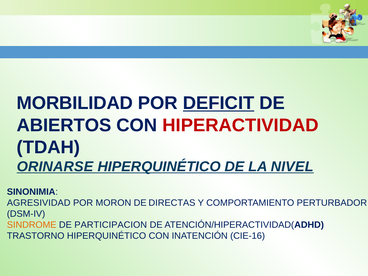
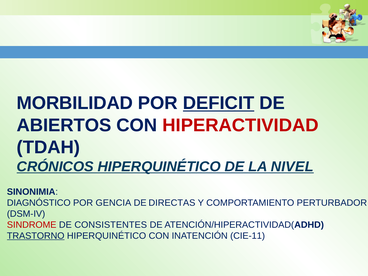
ORINARSE: ORINARSE -> CRÓNICOS (55, 167)
AGRESIVIDAD: AGRESIVIDAD -> DIAGNÓSTICO (39, 203)
MORON: MORON -> GENCIA (113, 203)
SINDROME colour: orange -> red (32, 225)
PARTICIPACION: PARTICIPACION -> CONSISTENTES (111, 225)
TRASTORNO underline: none -> present (36, 236)
CIE-16: CIE-16 -> CIE-11 (248, 236)
